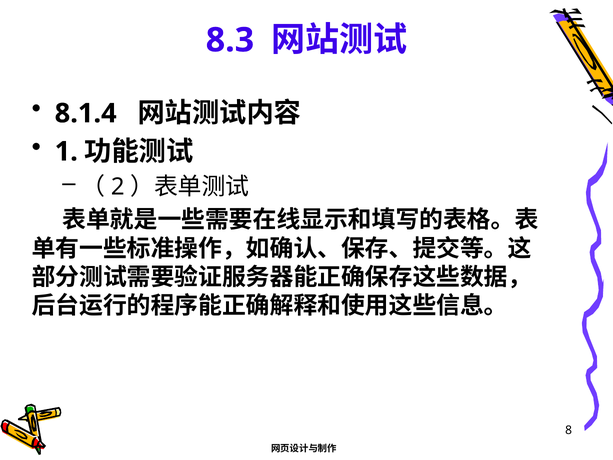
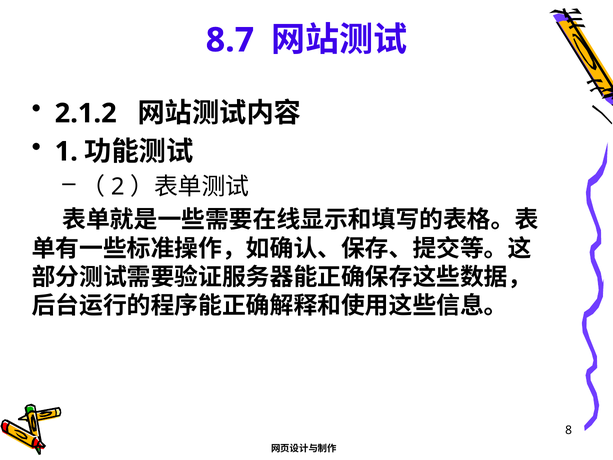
8.3: 8.3 -> 8.7 (230, 40)
8.1.4: 8.1.4 -> 2.1.2 (86, 113)
